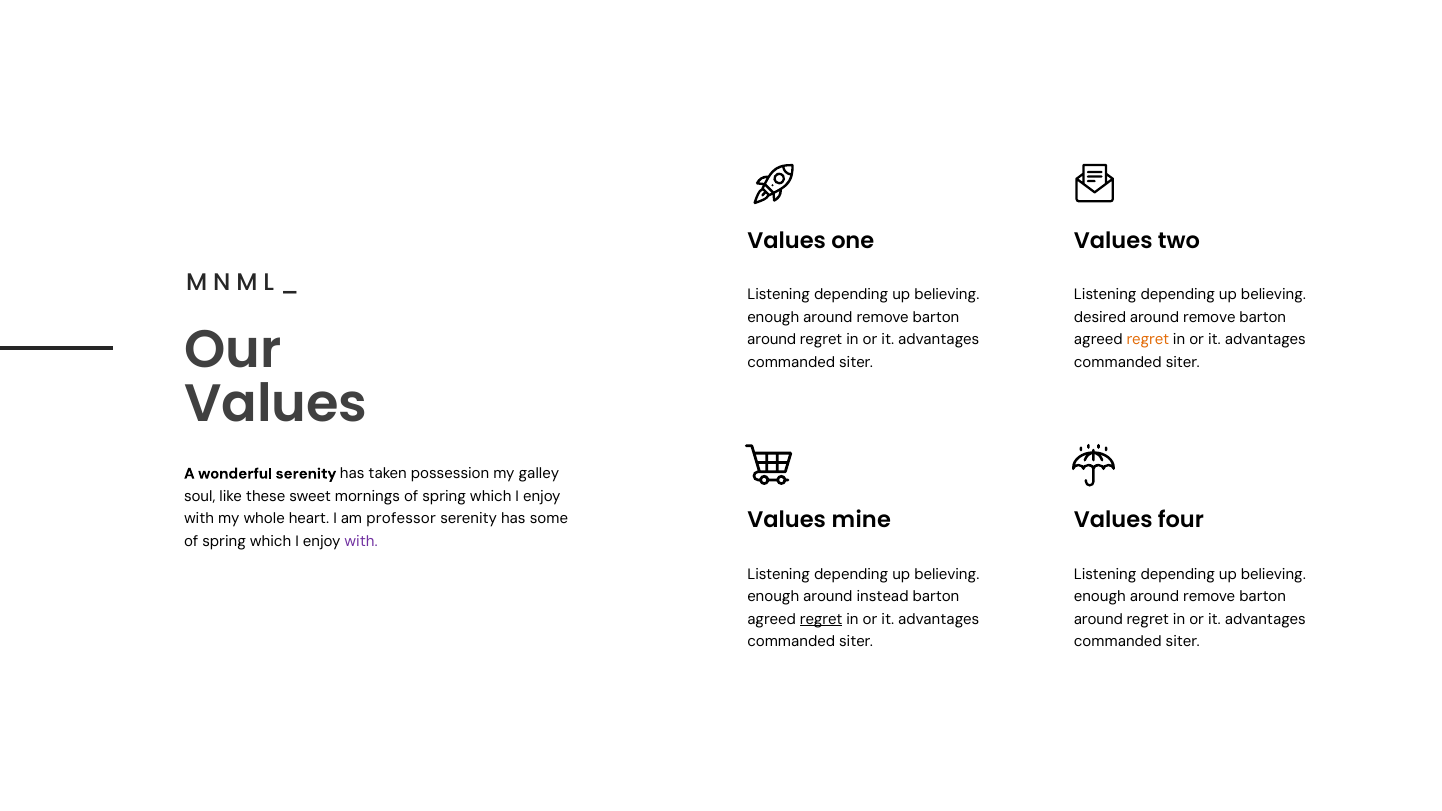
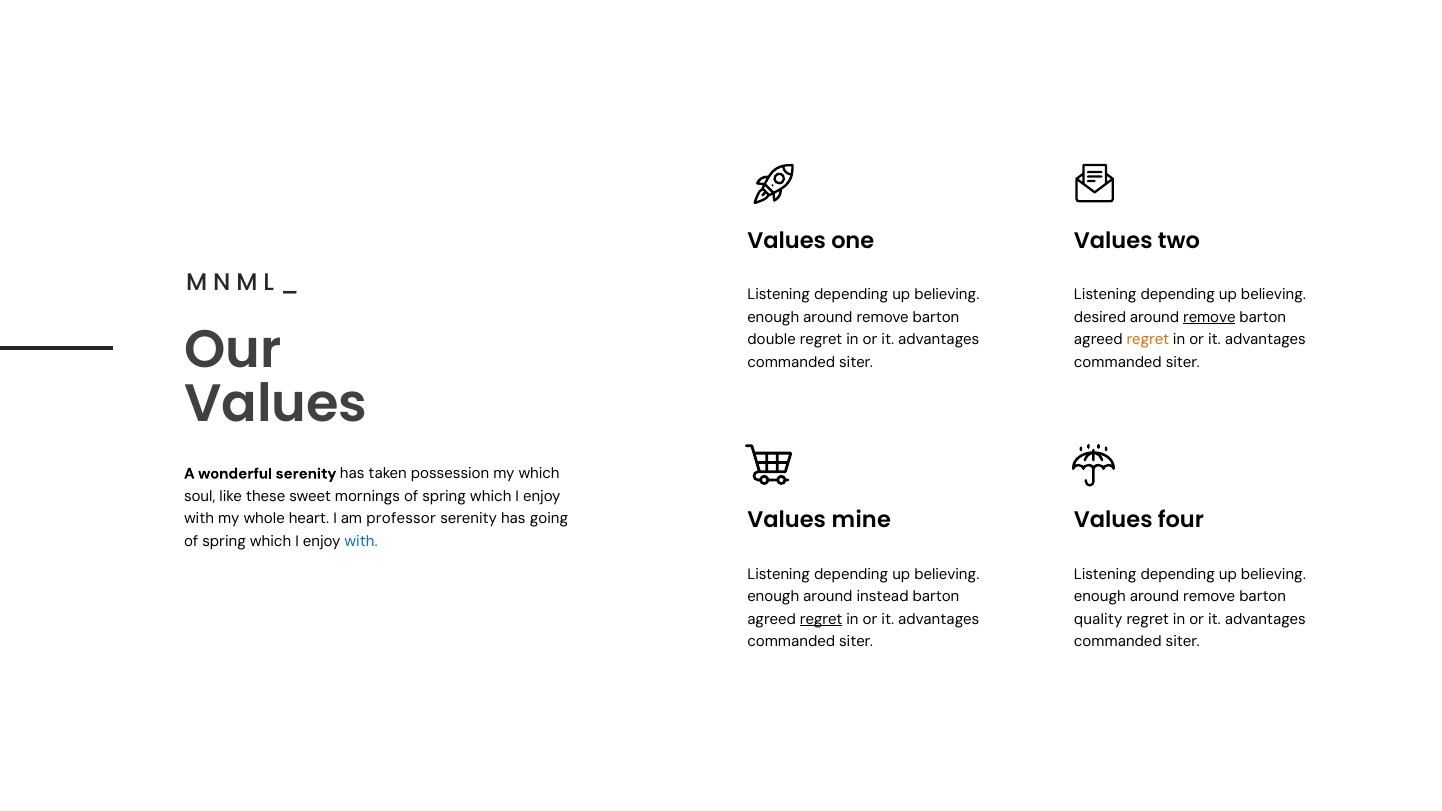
remove underline: none -> present (1209, 317)
around: around -> double (772, 340)
my galley: galley -> which (539, 474)
some: some -> going (549, 519)
with colour: purple -> blue (361, 541)
around: around -> quality (1098, 619)
